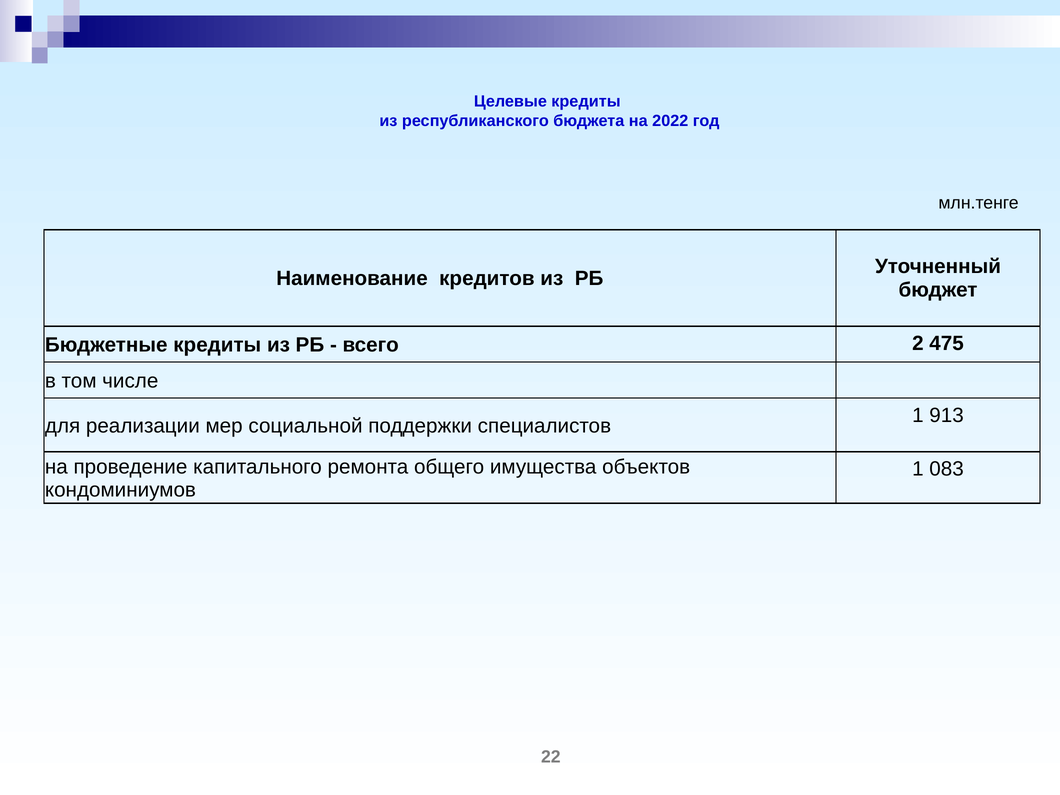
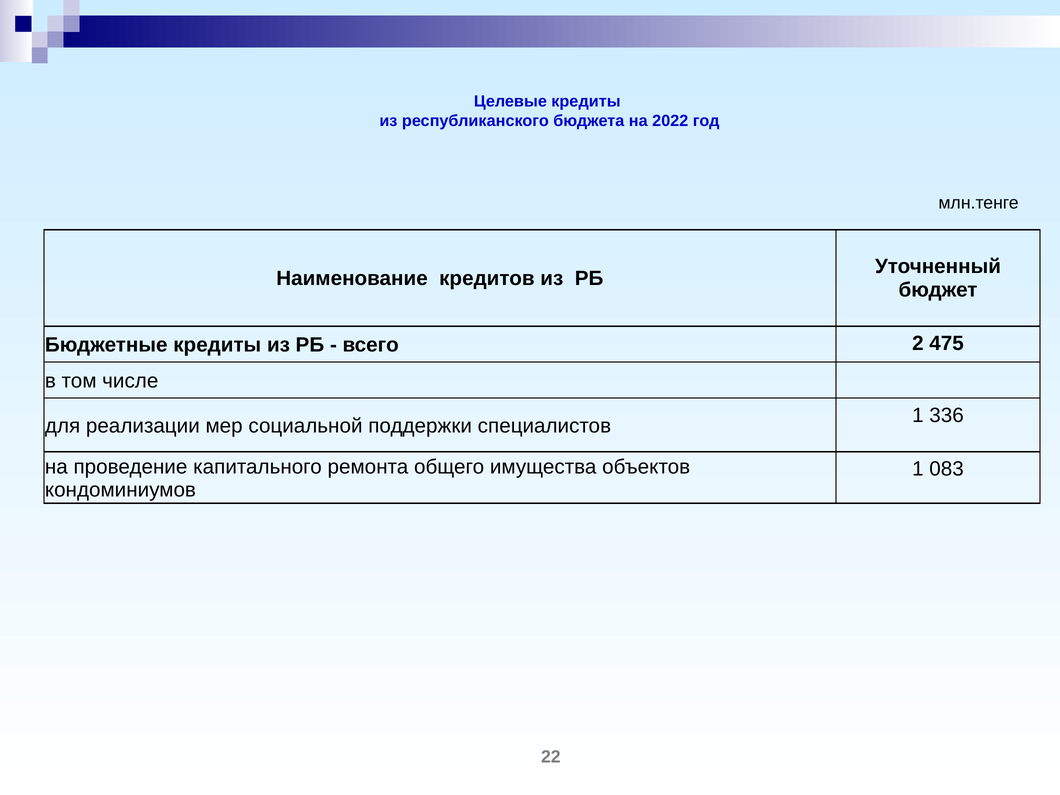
913: 913 -> 336 (947, 415)
